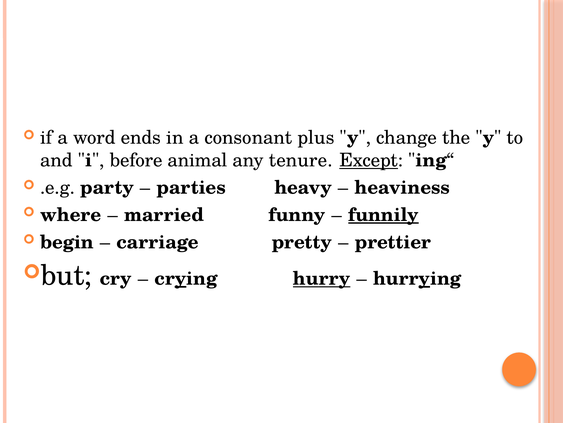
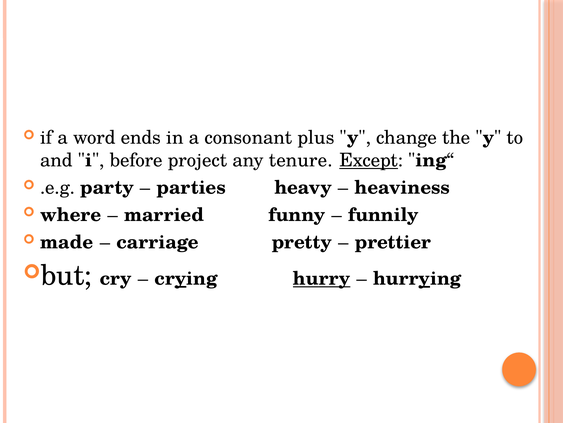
animal: animal -> project (197, 160)
funnily underline: present -> none (383, 214)
begin: begin -> made (67, 242)
